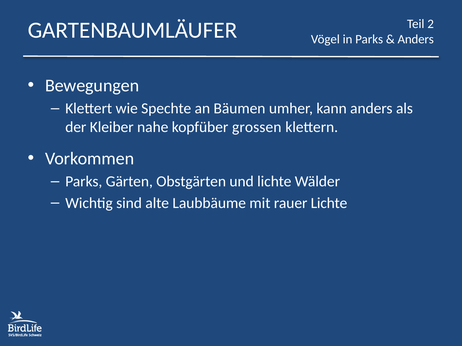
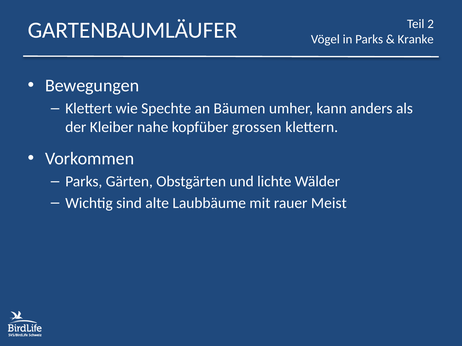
Anders: Anders -> Kranke (416, 39)
rauer Lichte: Lichte -> Meist (329, 203)
